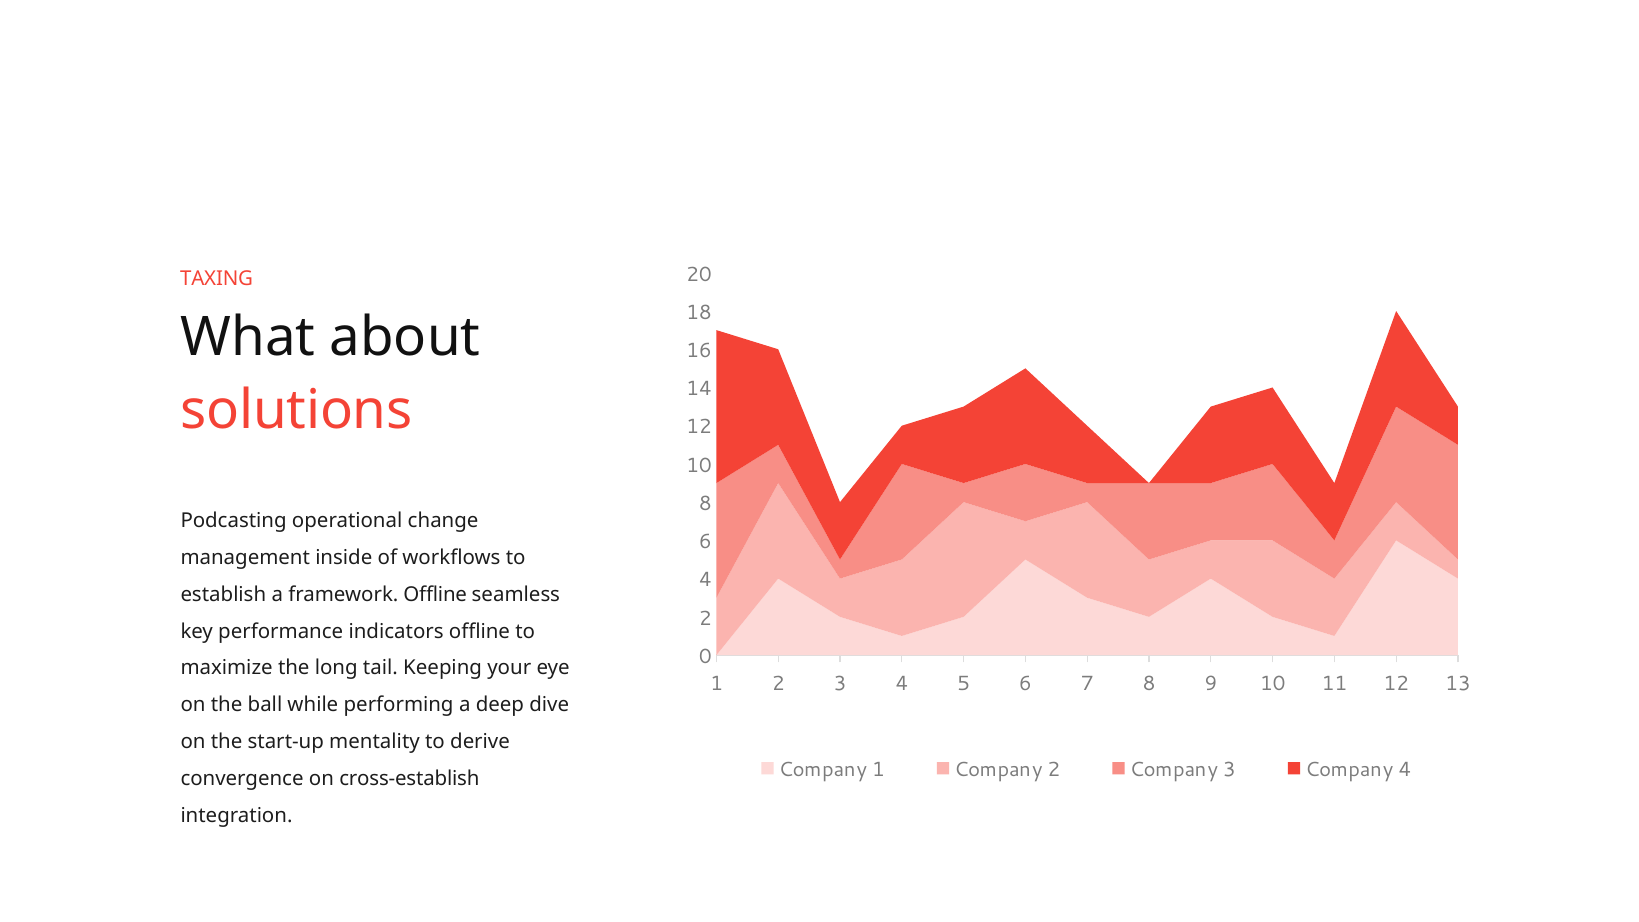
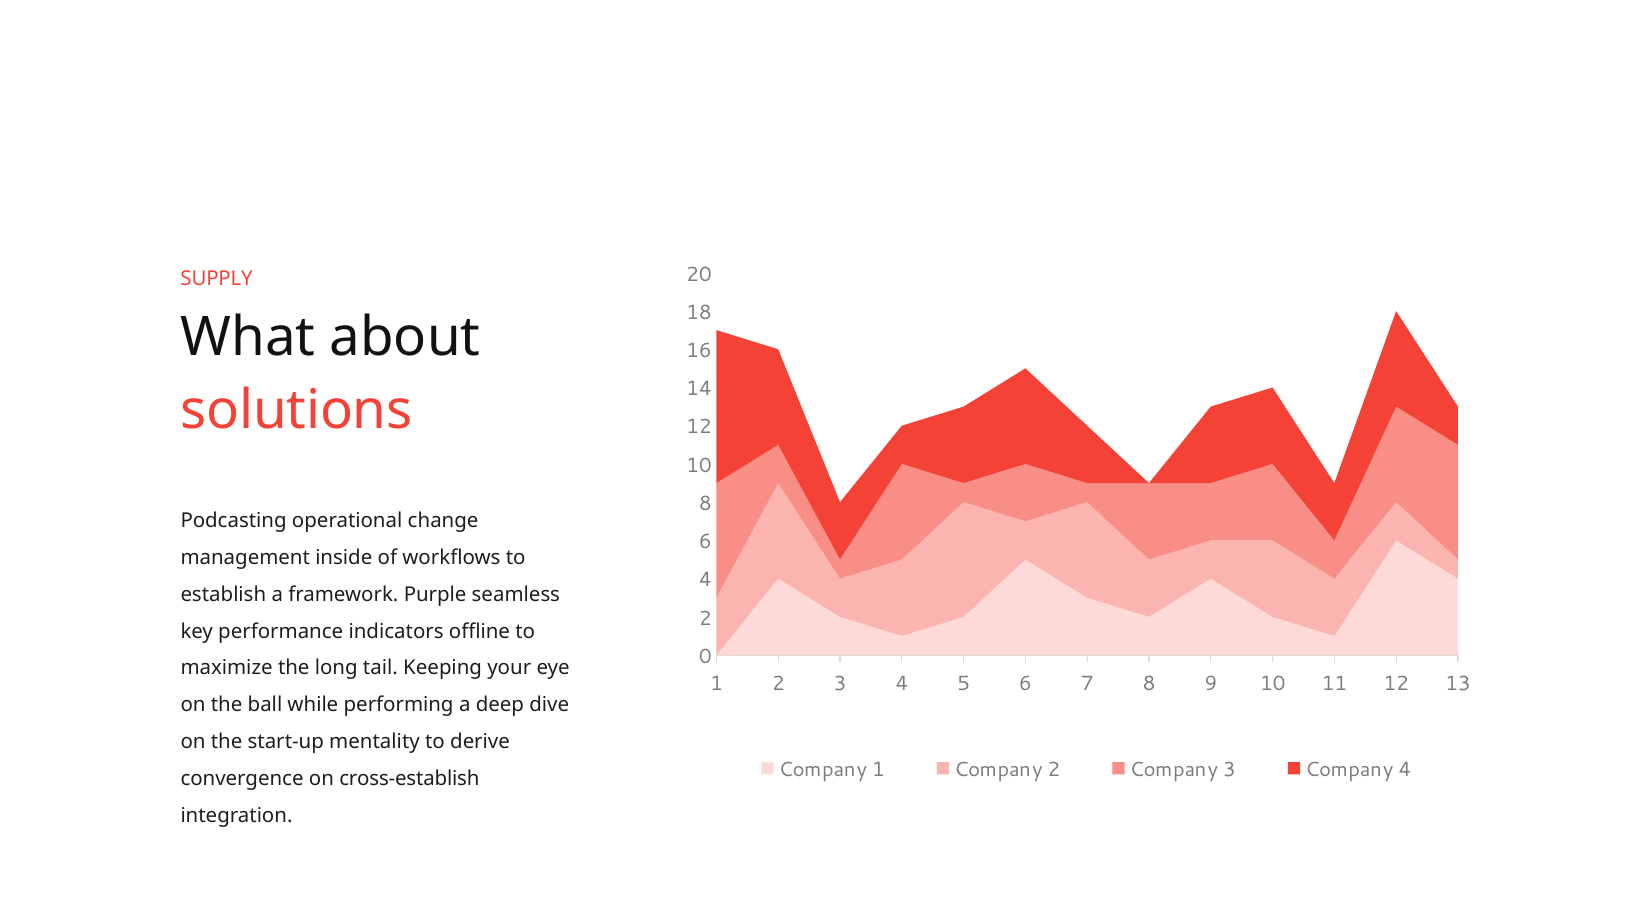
TAXING: TAXING -> SUPPLY (217, 279)
framework Offline: Offline -> Purple (435, 594)
